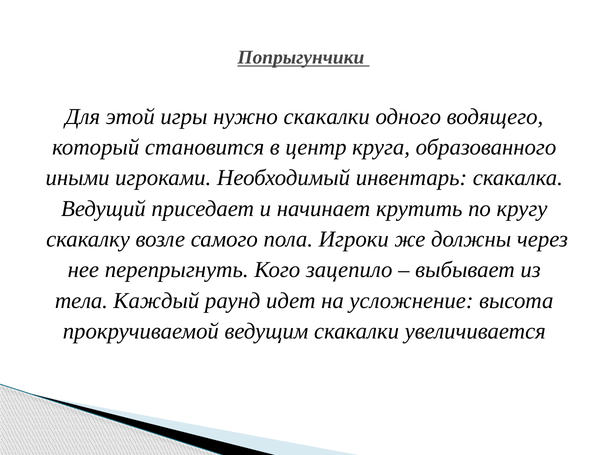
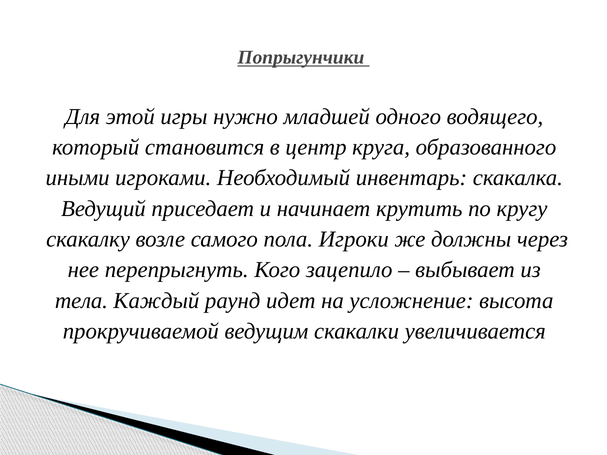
нужно скакалки: скакалки -> младшей (327, 117)
